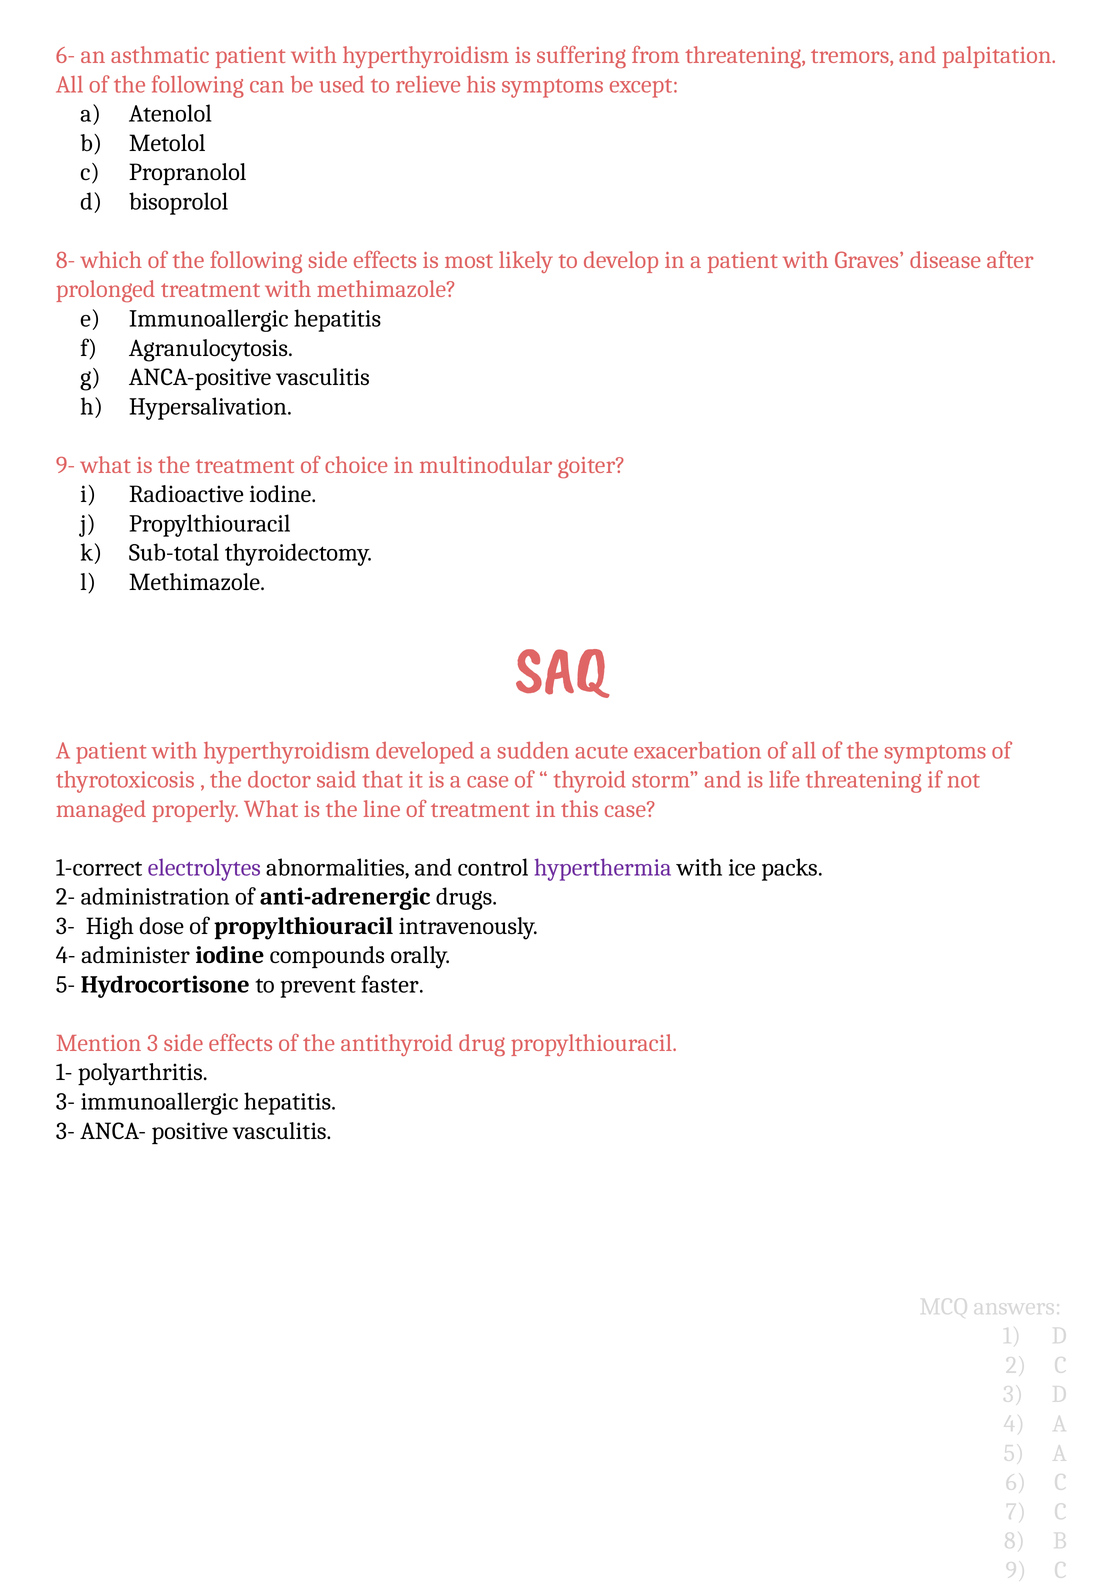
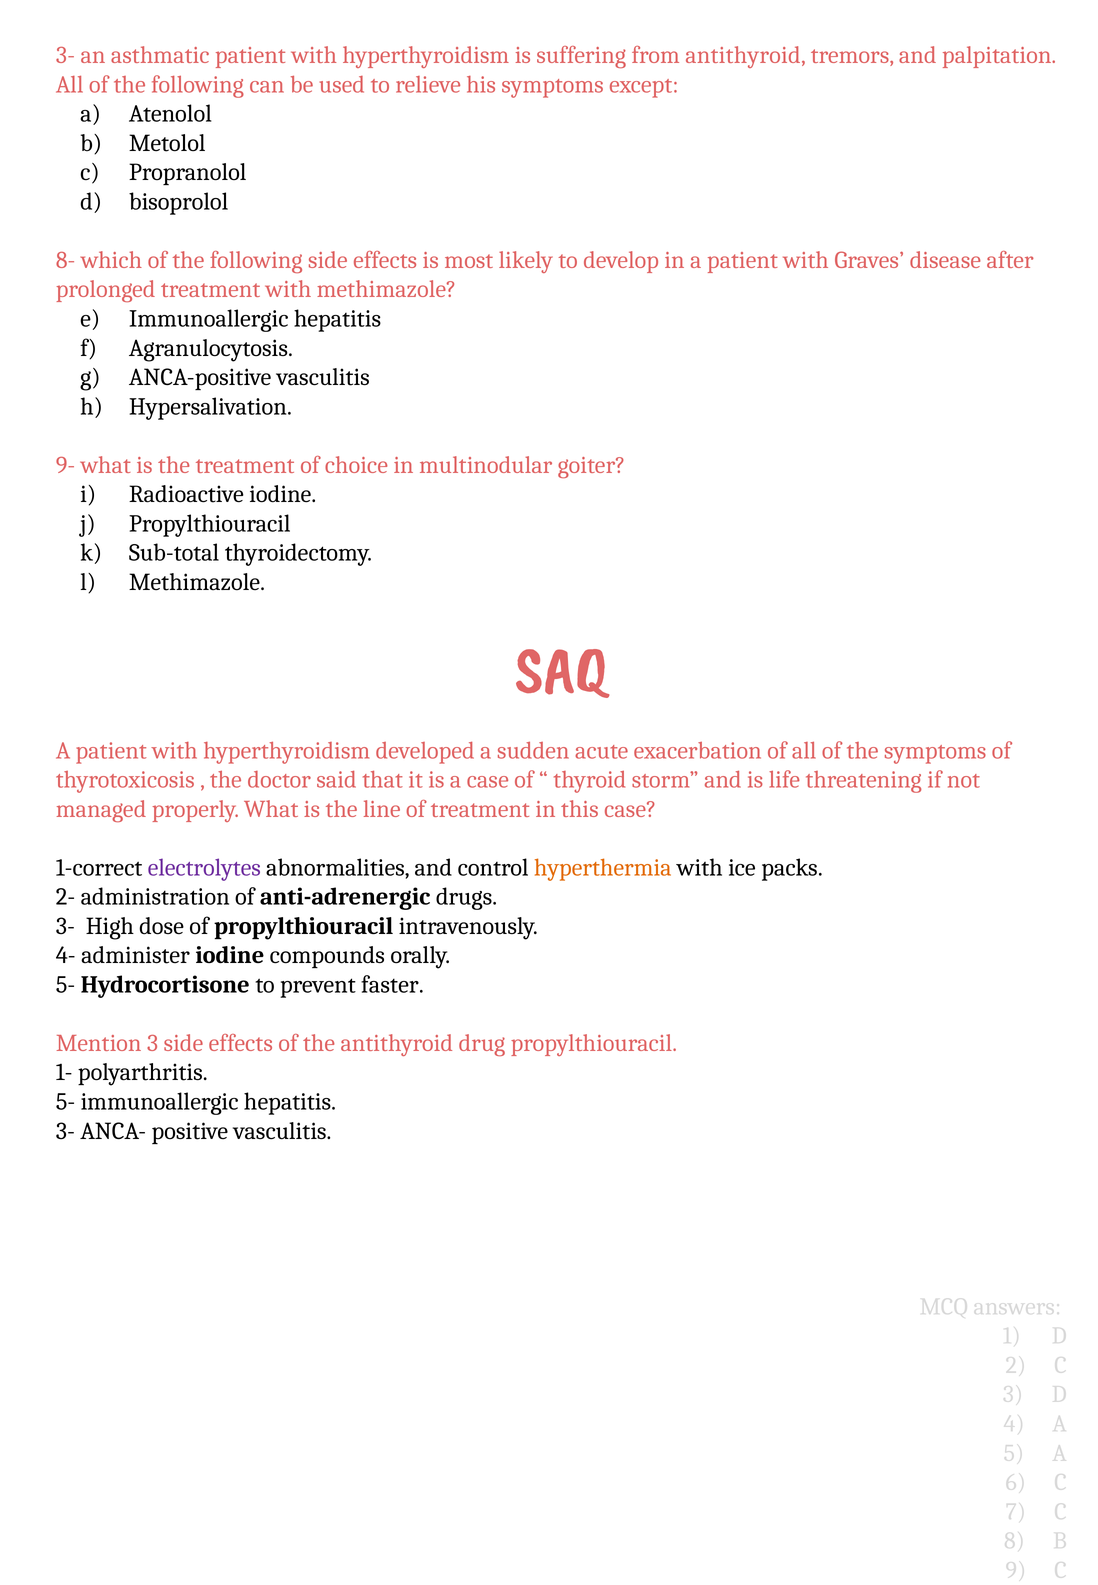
6-: 6- -> 3- (65, 55)
from threatening: threatening -> antithyroid (746, 55)
hyperthermia colour: purple -> orange (603, 868)
3-: 3- -> 5- (66, 1102)
